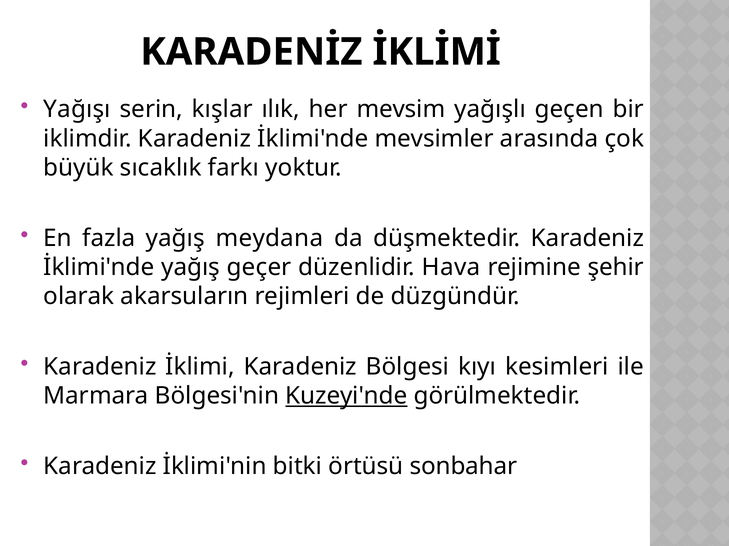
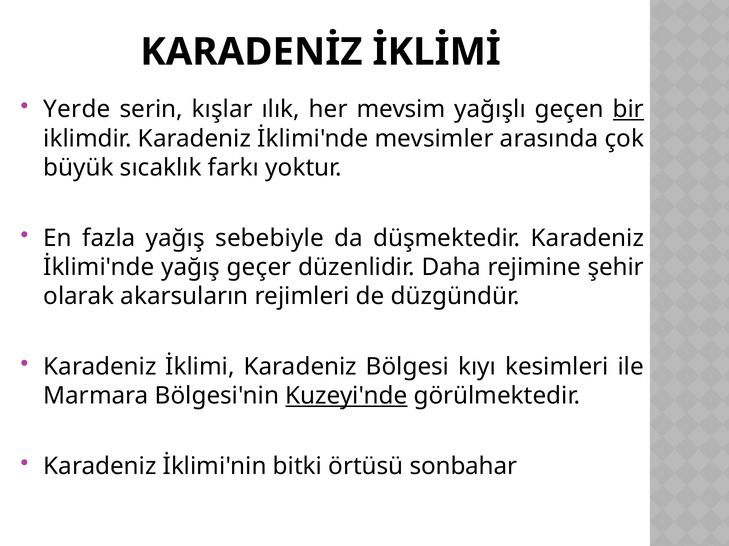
Yağışı: Yağışı -> Yerde (77, 110)
bir underline: none -> present (628, 110)
meydana: meydana -> sebebiyle (269, 238)
Hava: Hava -> Daha (451, 268)
